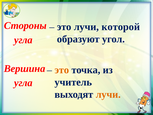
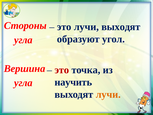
лучи которой: которой -> выходят (121, 27)
это colour: orange -> red (62, 70)
учитель: учитель -> научить (73, 82)
